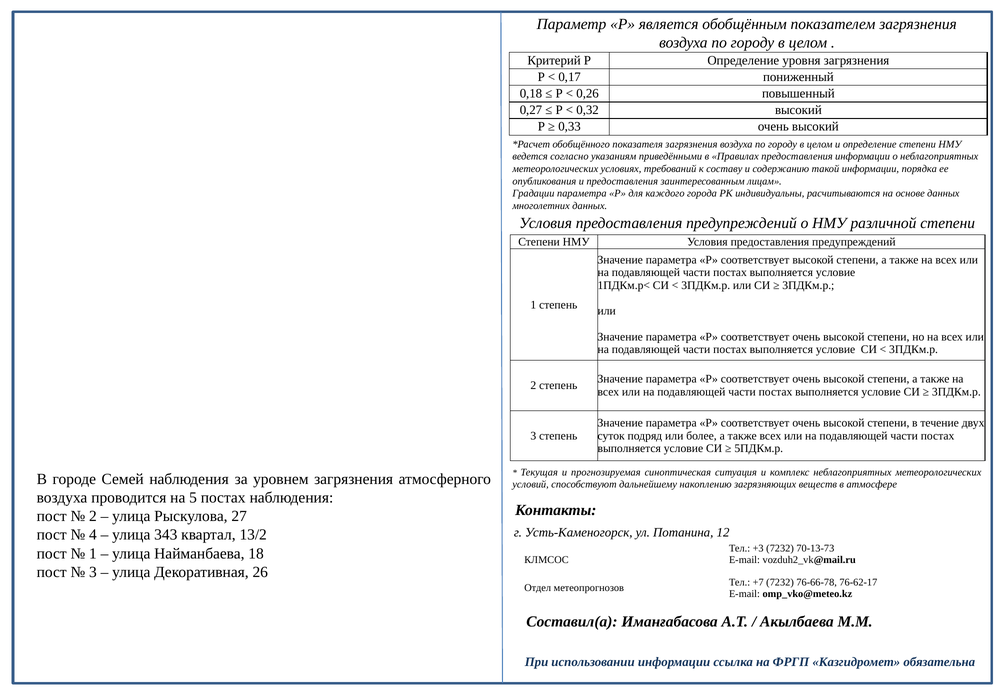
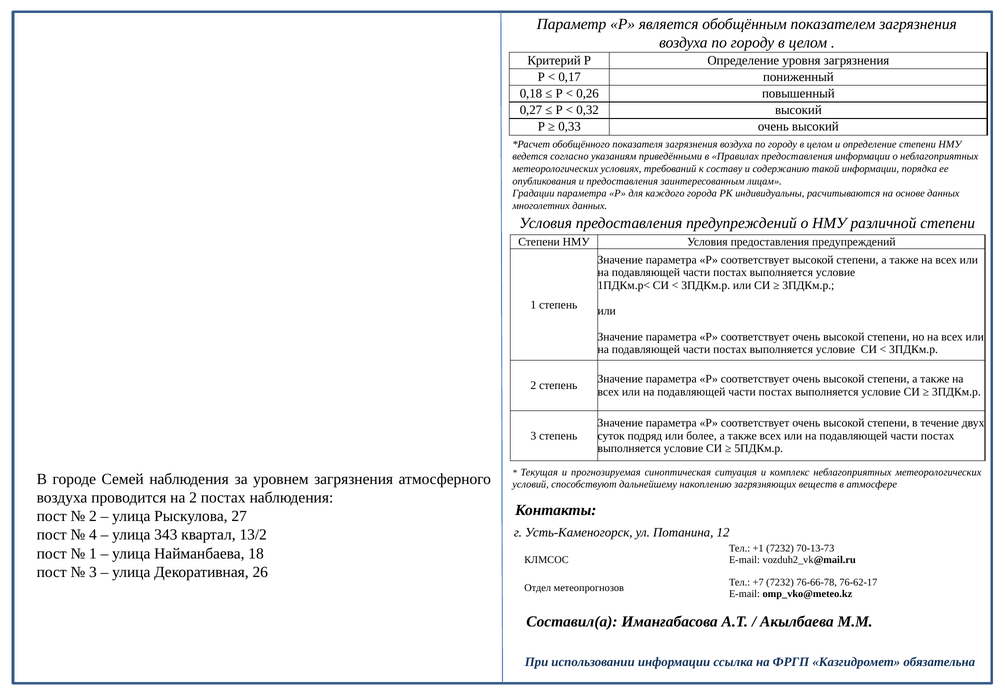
на 5: 5 -> 2 (193, 498)
+3: +3 -> +1 (758, 549)
